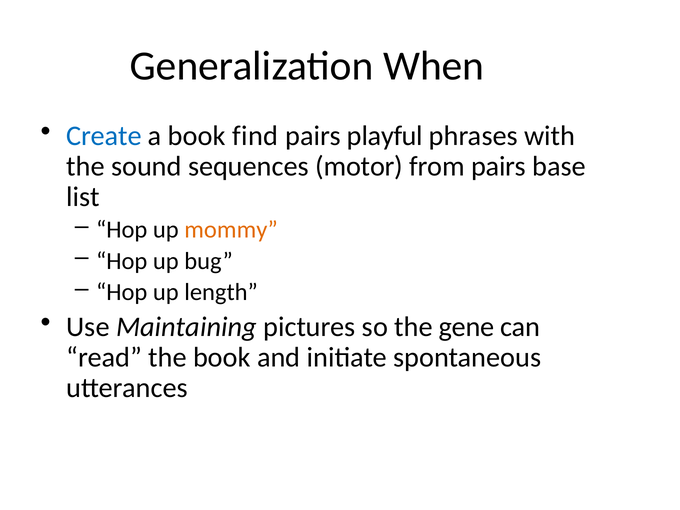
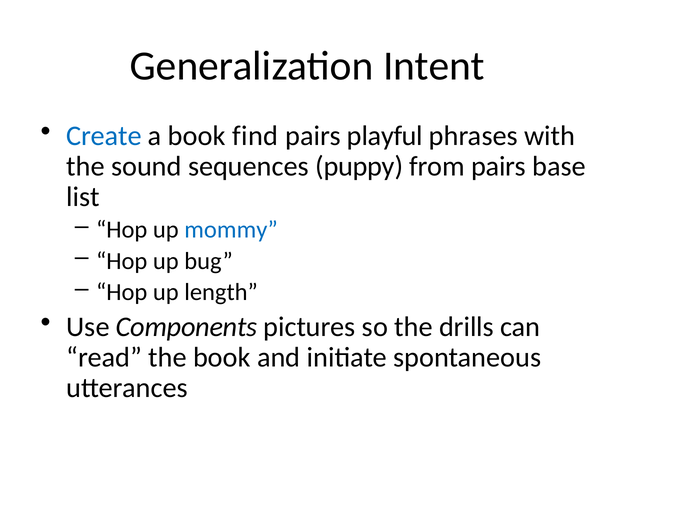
When: When -> Intent (434, 66)
motor: motor -> puppy (359, 166)
mommy colour: orange -> blue (231, 230)
Maintaining: Maintaining -> Components (187, 327)
gene: gene -> drills (466, 327)
